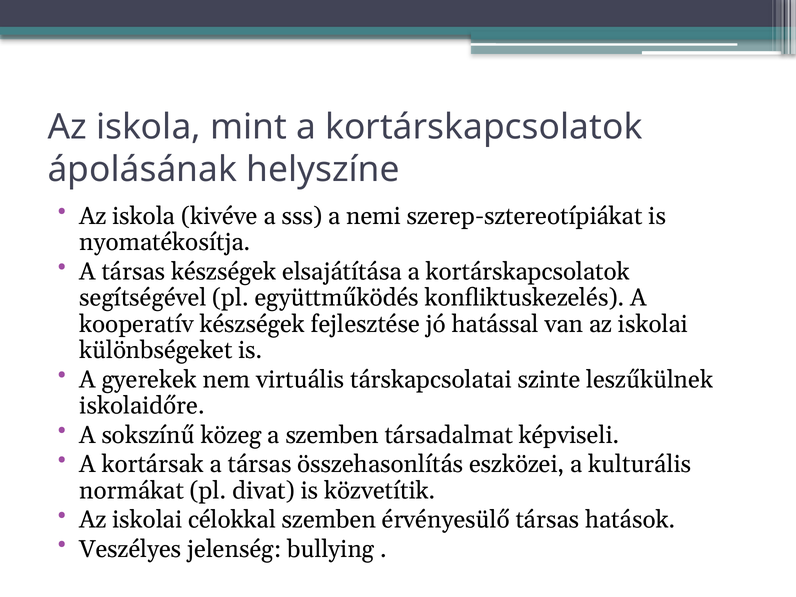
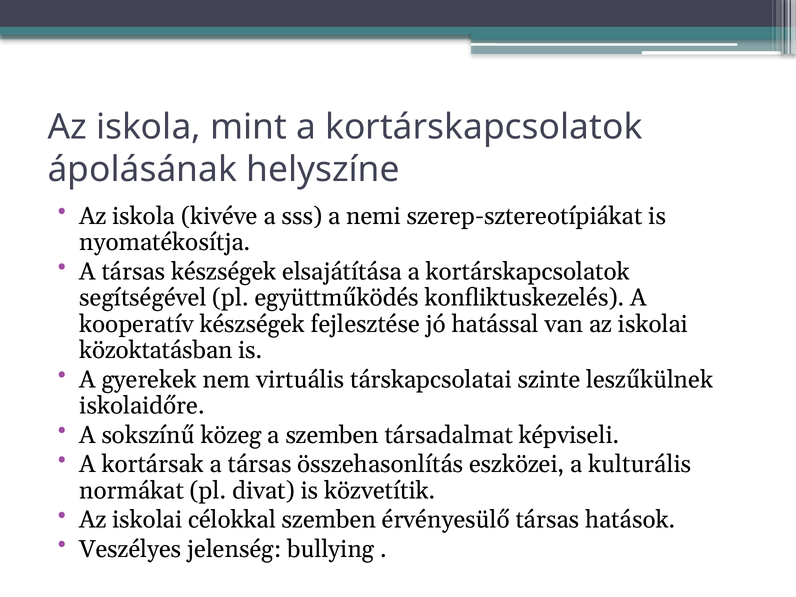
különbségeket: különbségeket -> közoktatásban (156, 350)
